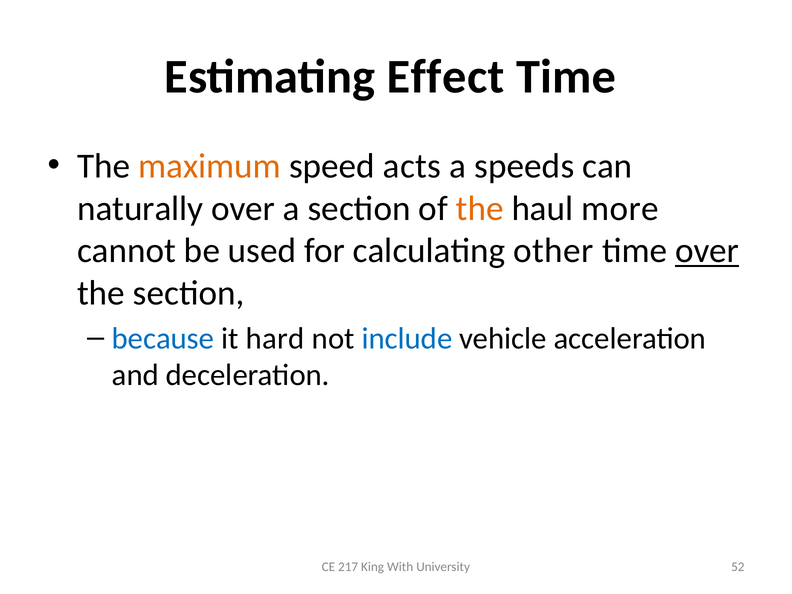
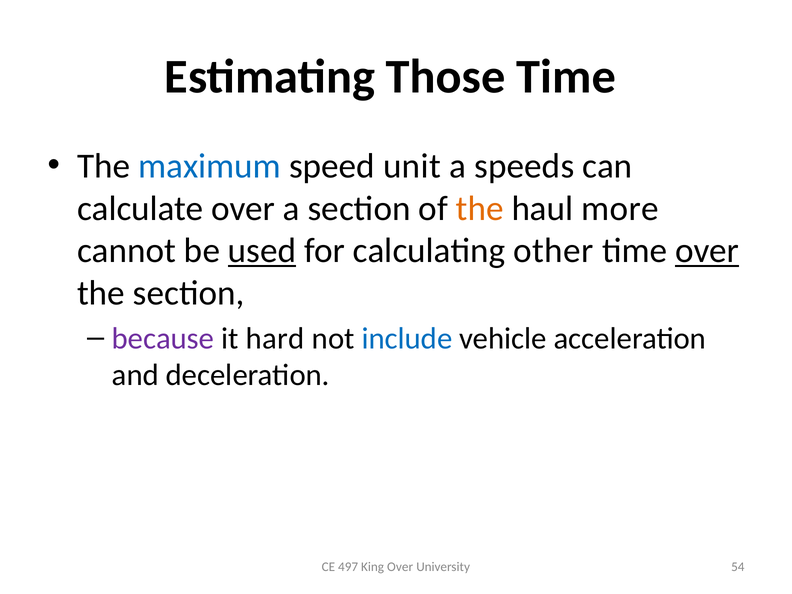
Effect: Effect -> Those (446, 77)
maximum colour: orange -> blue (210, 166)
acts: acts -> unit (412, 166)
naturally: naturally -> calculate (140, 208)
used underline: none -> present (262, 251)
because colour: blue -> purple (163, 338)
217: 217 -> 497 (348, 567)
King With: With -> Over (400, 567)
52: 52 -> 54 (738, 567)
